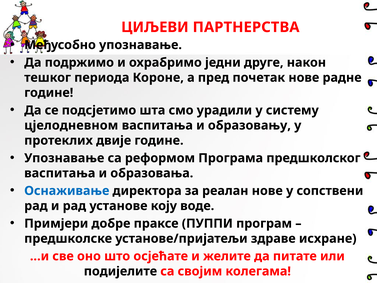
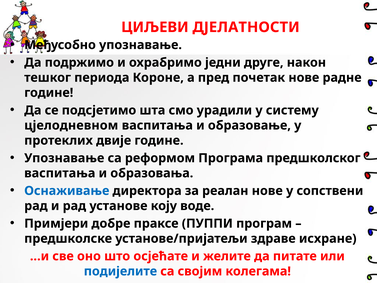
ПАРТНЕРСТВА: ПАРТНЕРСТВА -> ДЈЕЛАТНОСТИ (246, 27)
образовaњу: образовaњу -> образовање (249, 125)
подијелите colour: black -> blue (120, 271)
